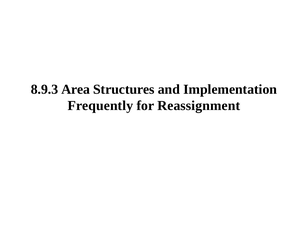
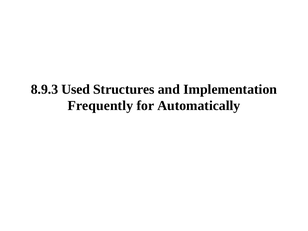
Area: Area -> Used (76, 89)
Reassignment: Reassignment -> Automatically (199, 106)
